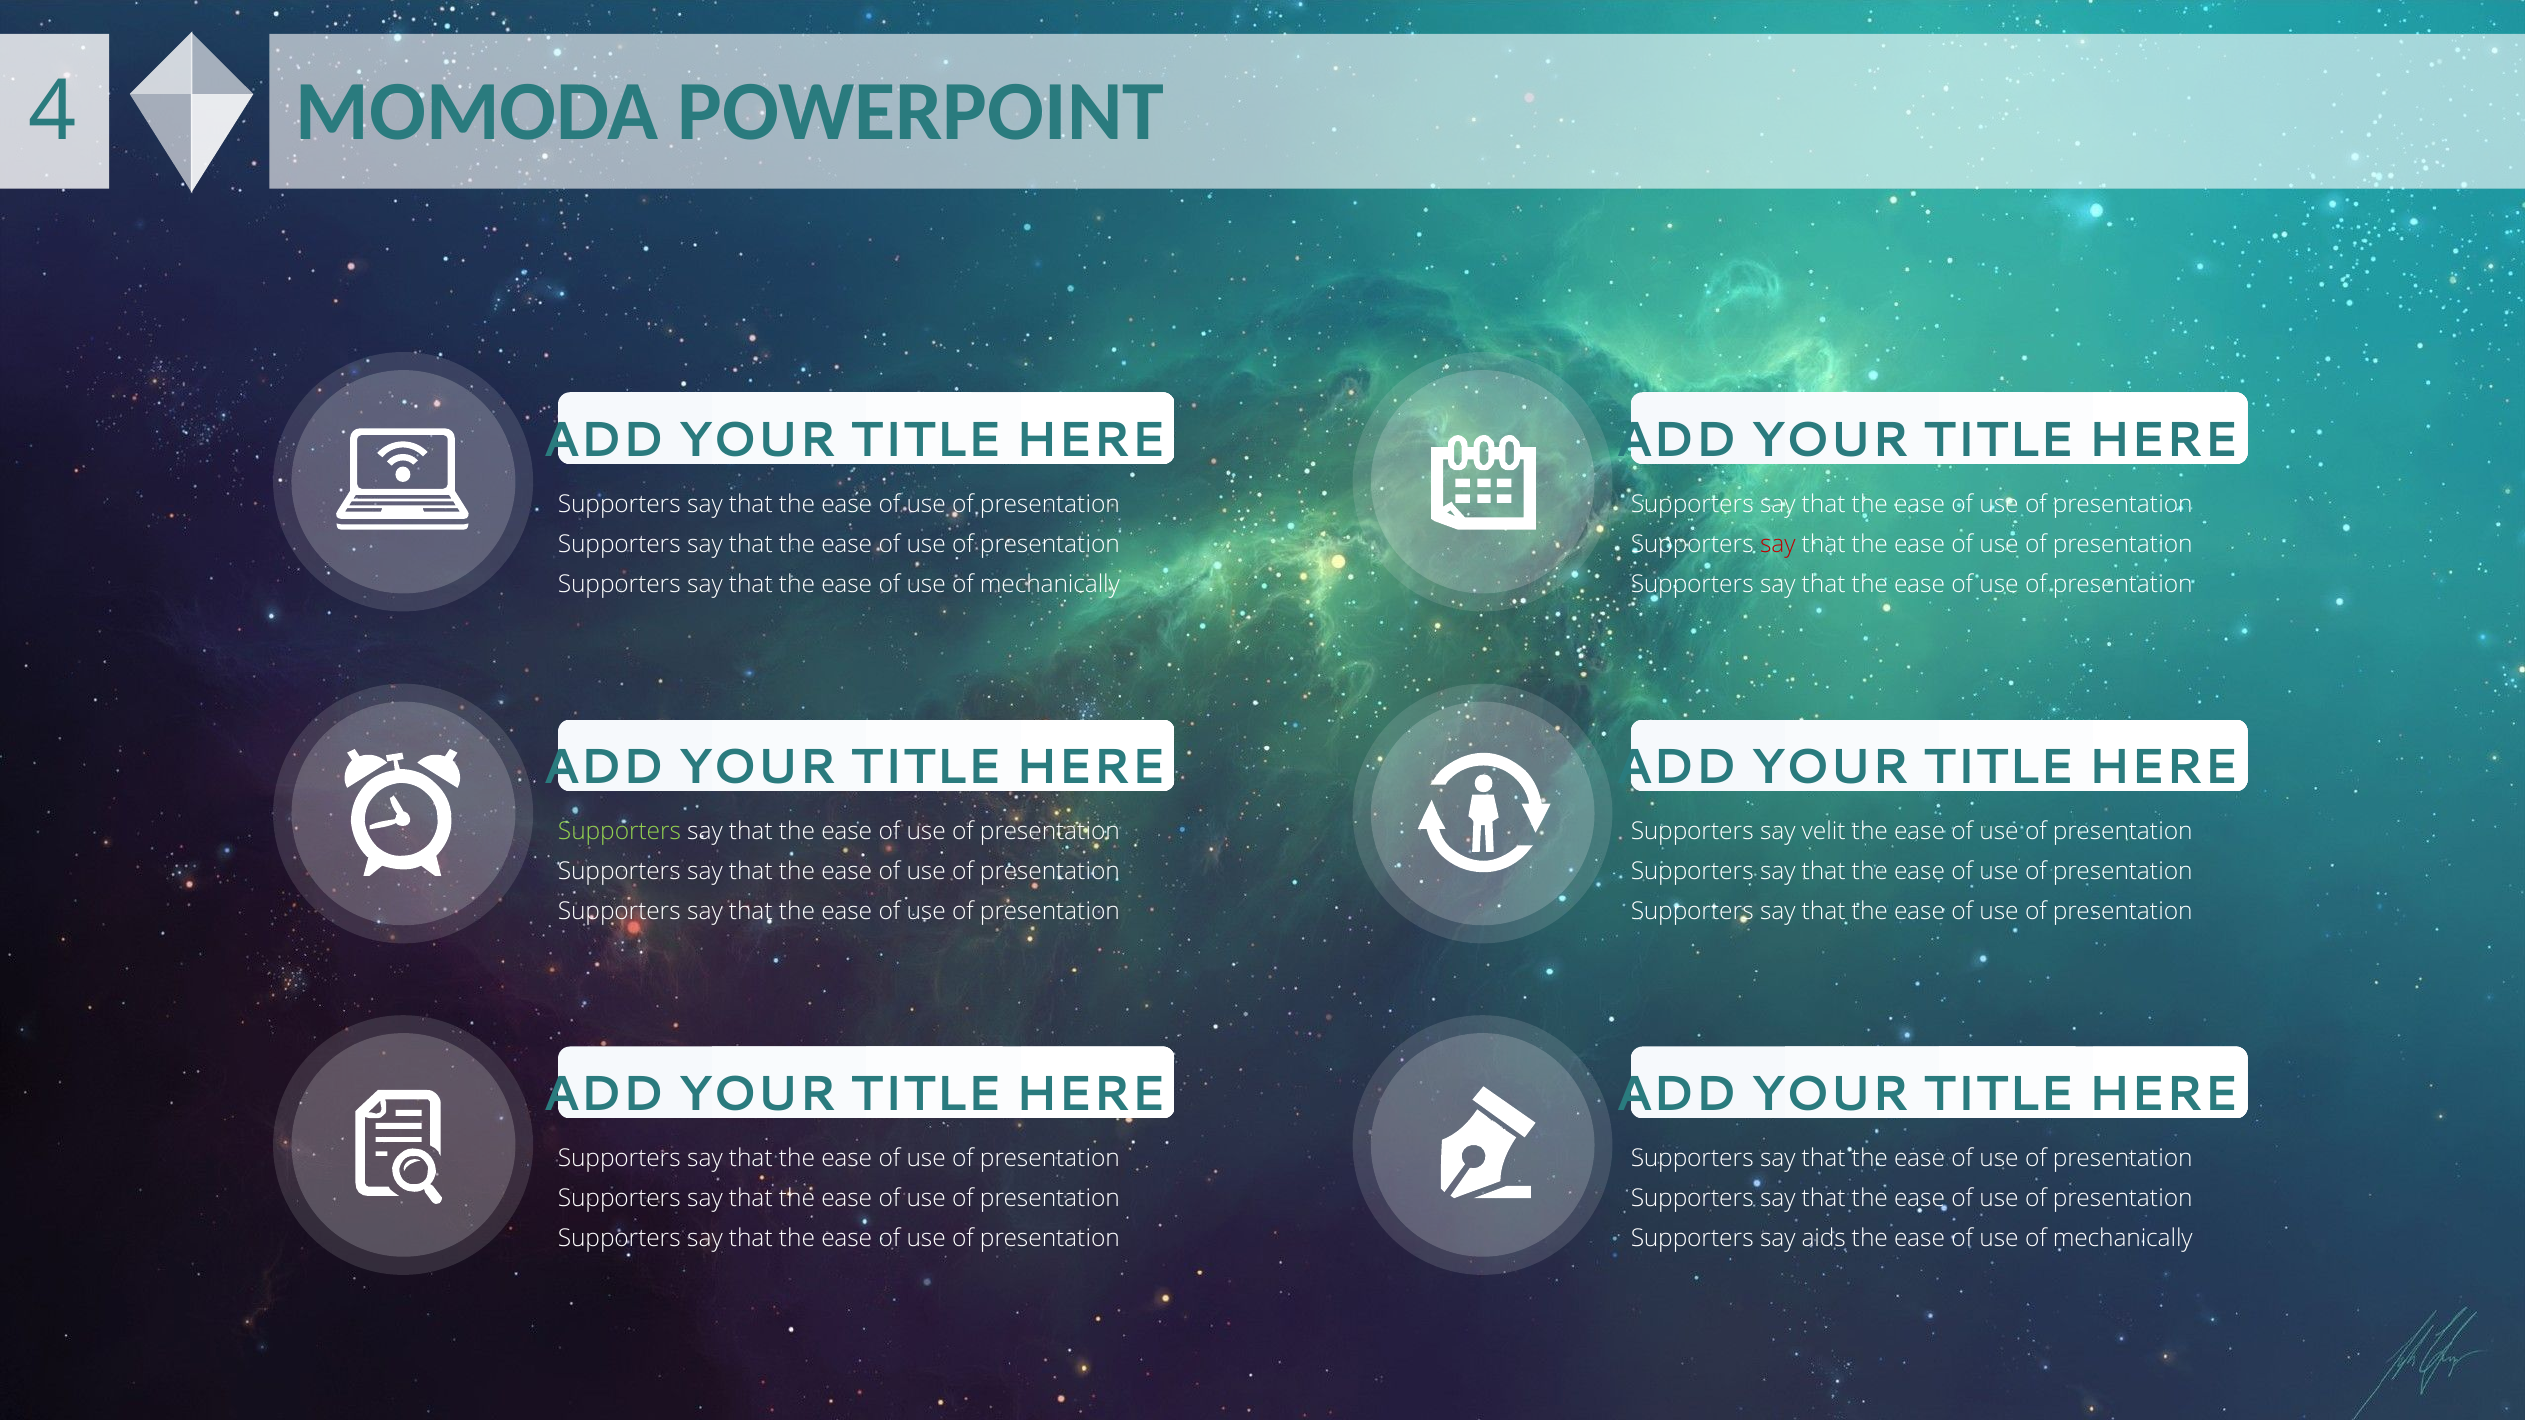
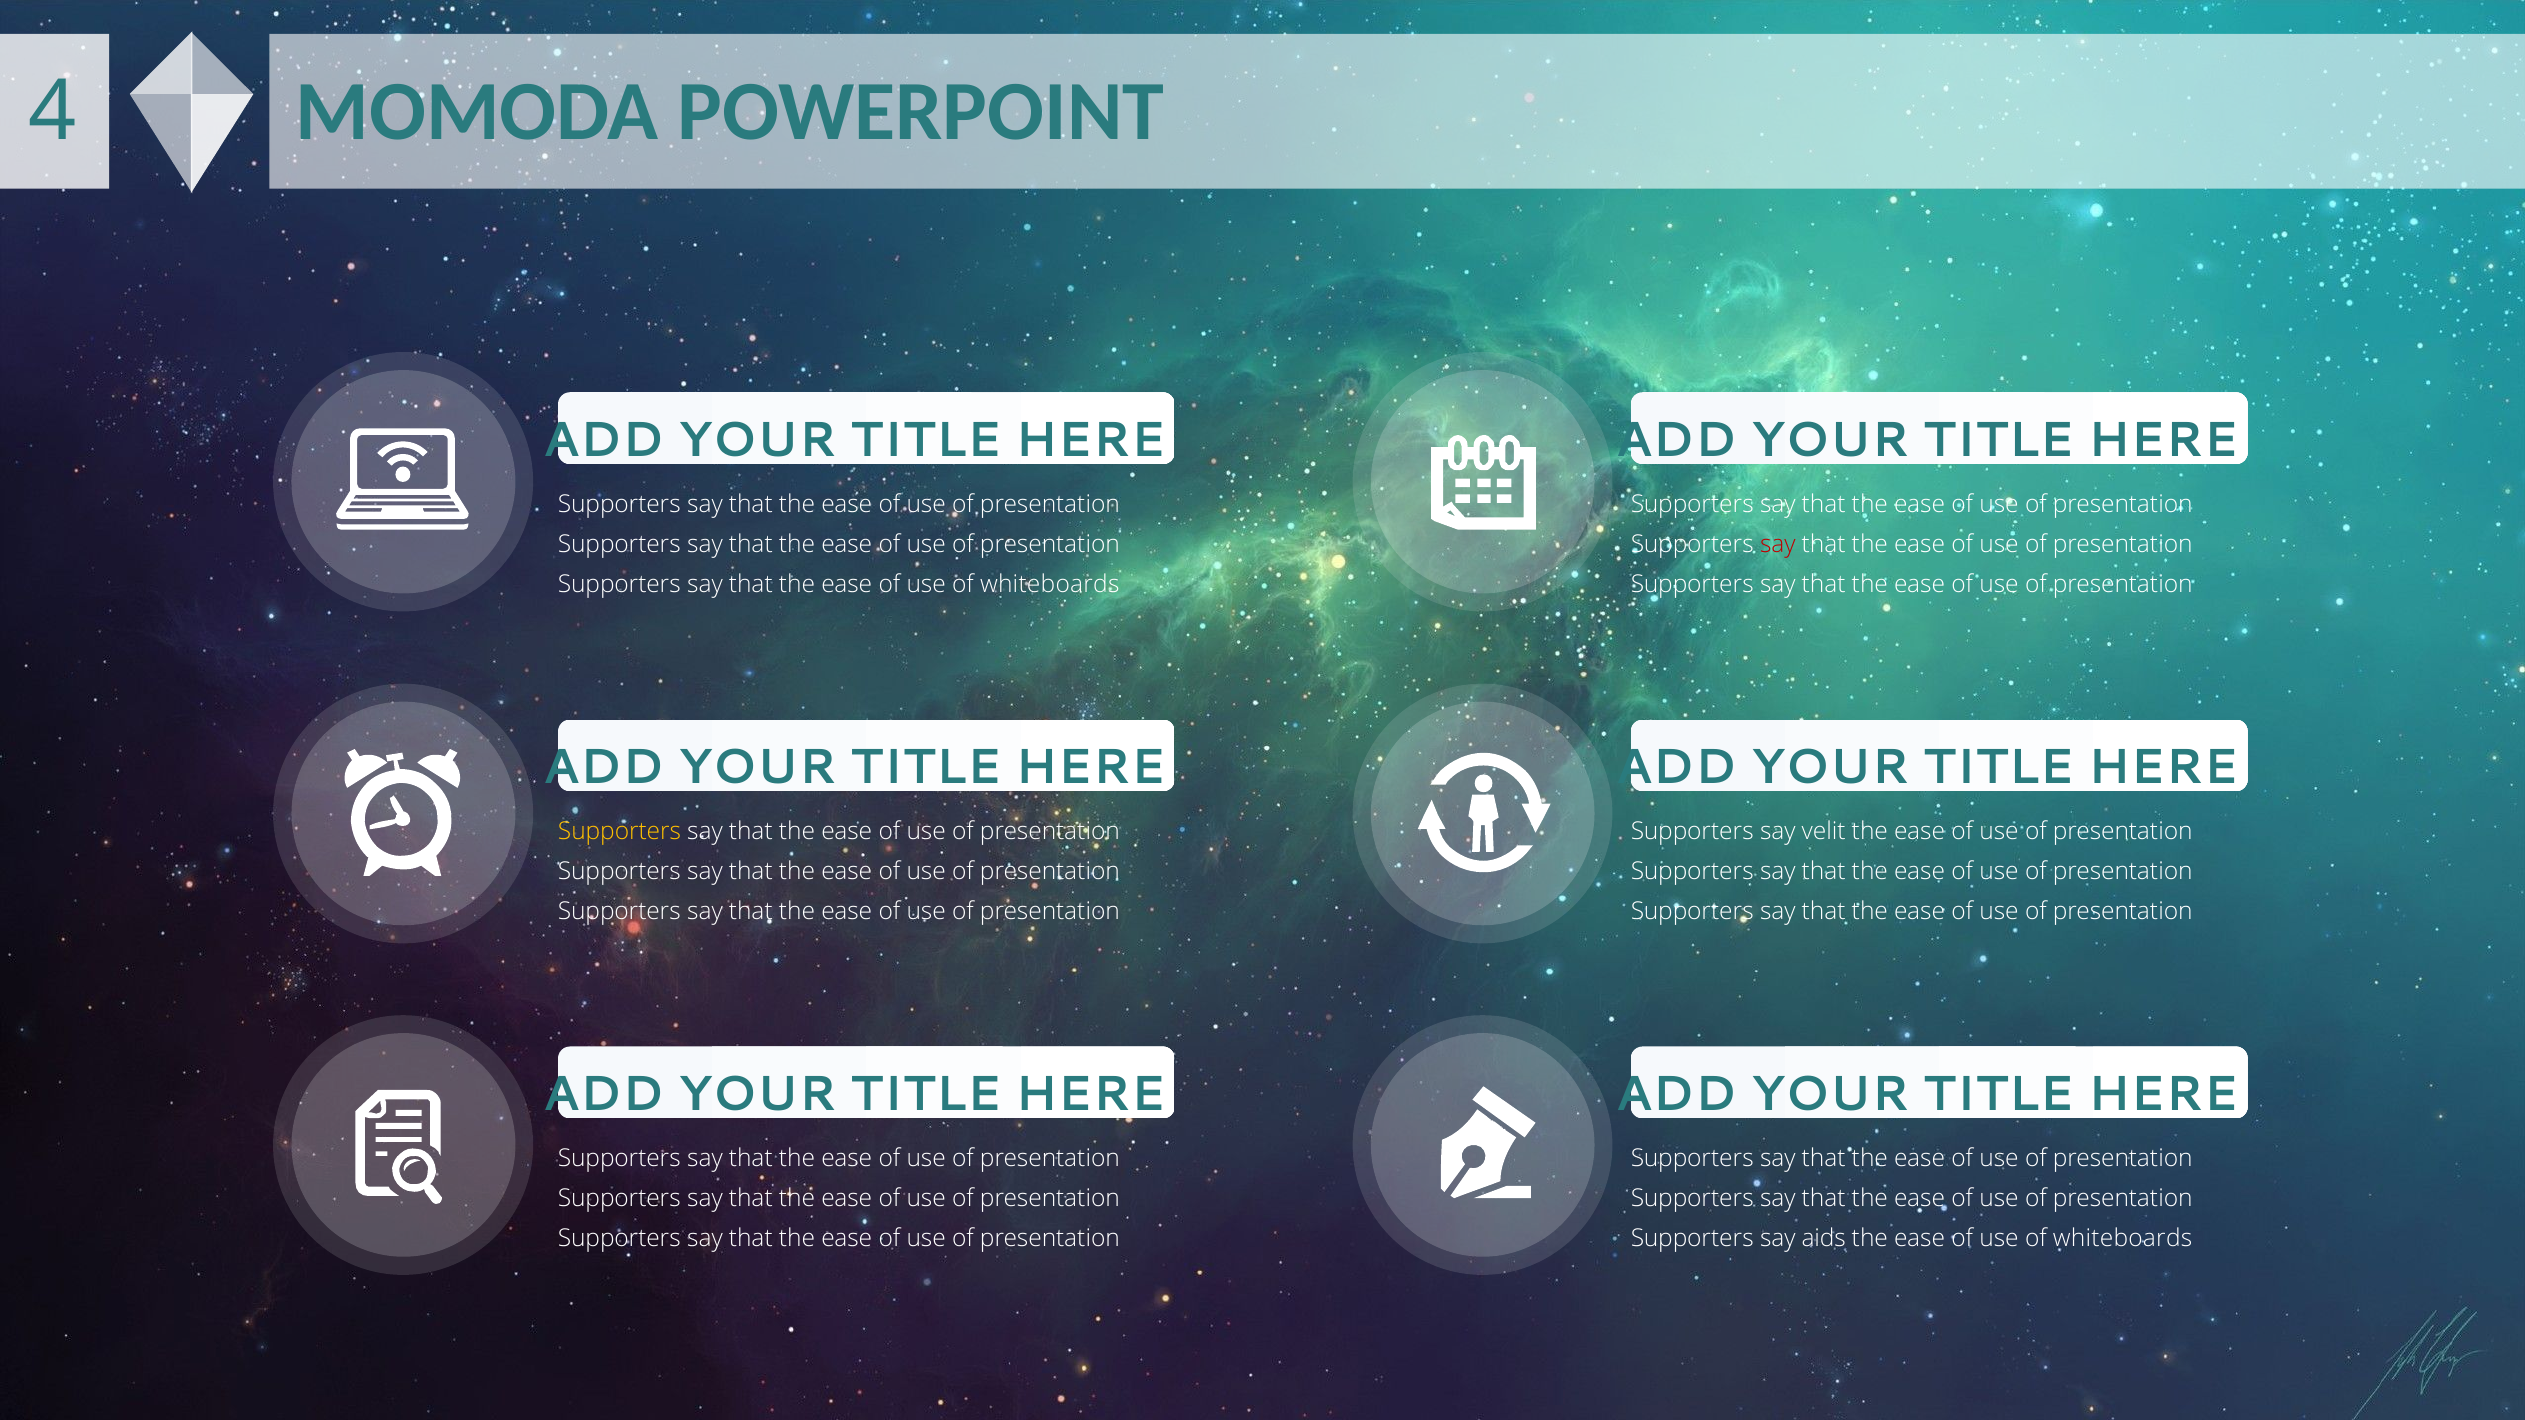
mechanically: mechanically -> whiteboards (1050, 585)
Supporters colour: light green -> yellow (619, 832)
mechanically: mechanically -> whiteboards (2123, 1239)
